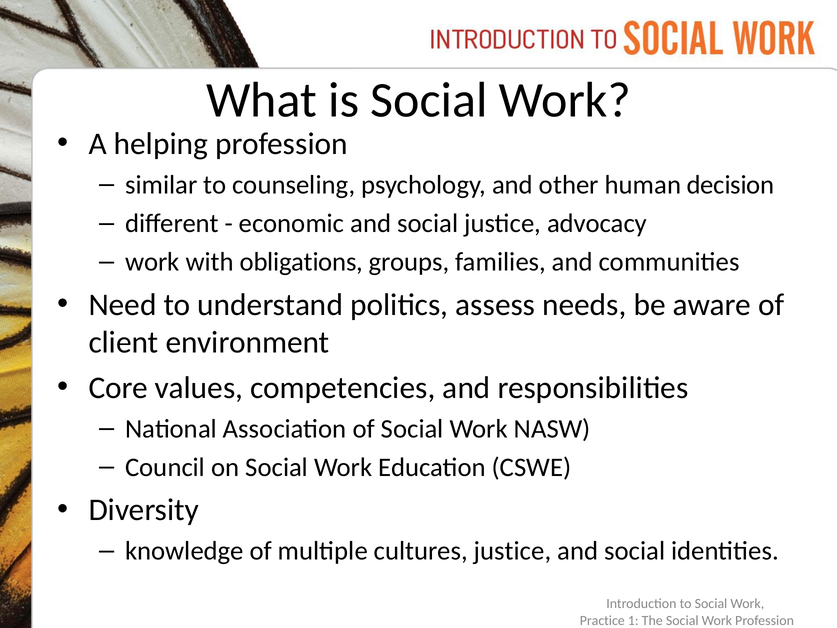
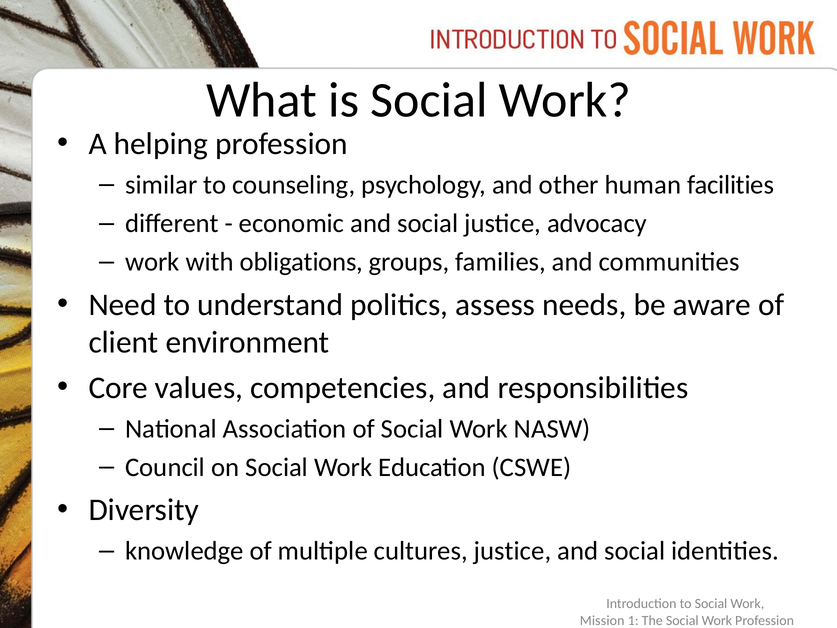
decision: decision -> facilities (730, 185)
Practice: Practice -> Mission (602, 620)
